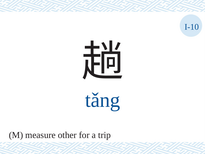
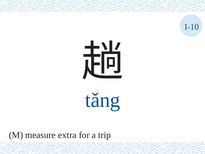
other: other -> extra (67, 135)
